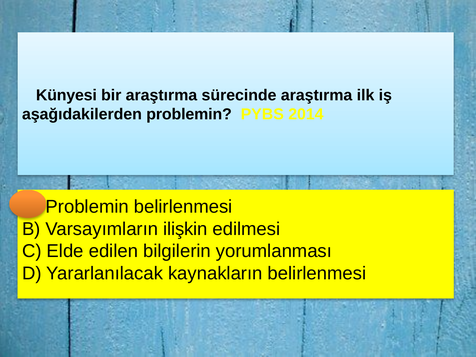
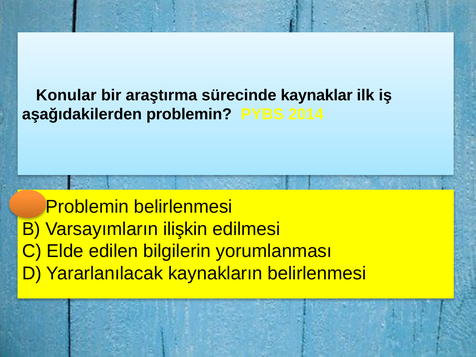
Künyesi: Künyesi -> Konular (66, 95)
sürecinde araştırma: araştırma -> kaynaklar (317, 95)
